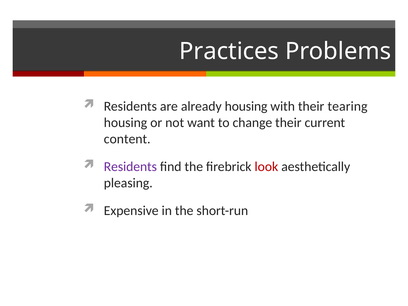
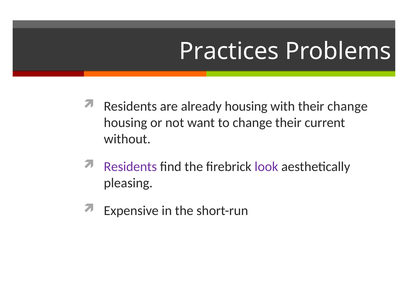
their tearing: tearing -> change (348, 106)
content: content -> without (127, 139)
look colour: red -> purple (266, 167)
